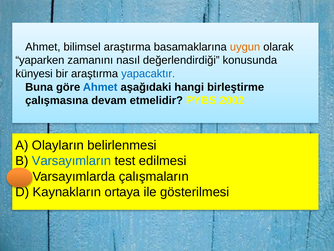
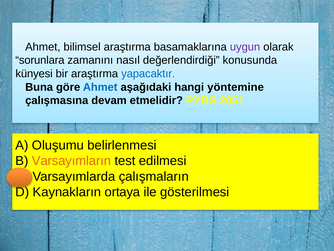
uygun colour: orange -> purple (245, 47)
yaparken: yaparken -> sorunlara (40, 60)
birleştirme: birleştirme -> yöntemine (236, 87)
2002: 2002 -> 2051 (232, 100)
Olayların: Olayların -> Oluşumu (58, 145)
Varsayımların colour: blue -> orange (72, 161)
